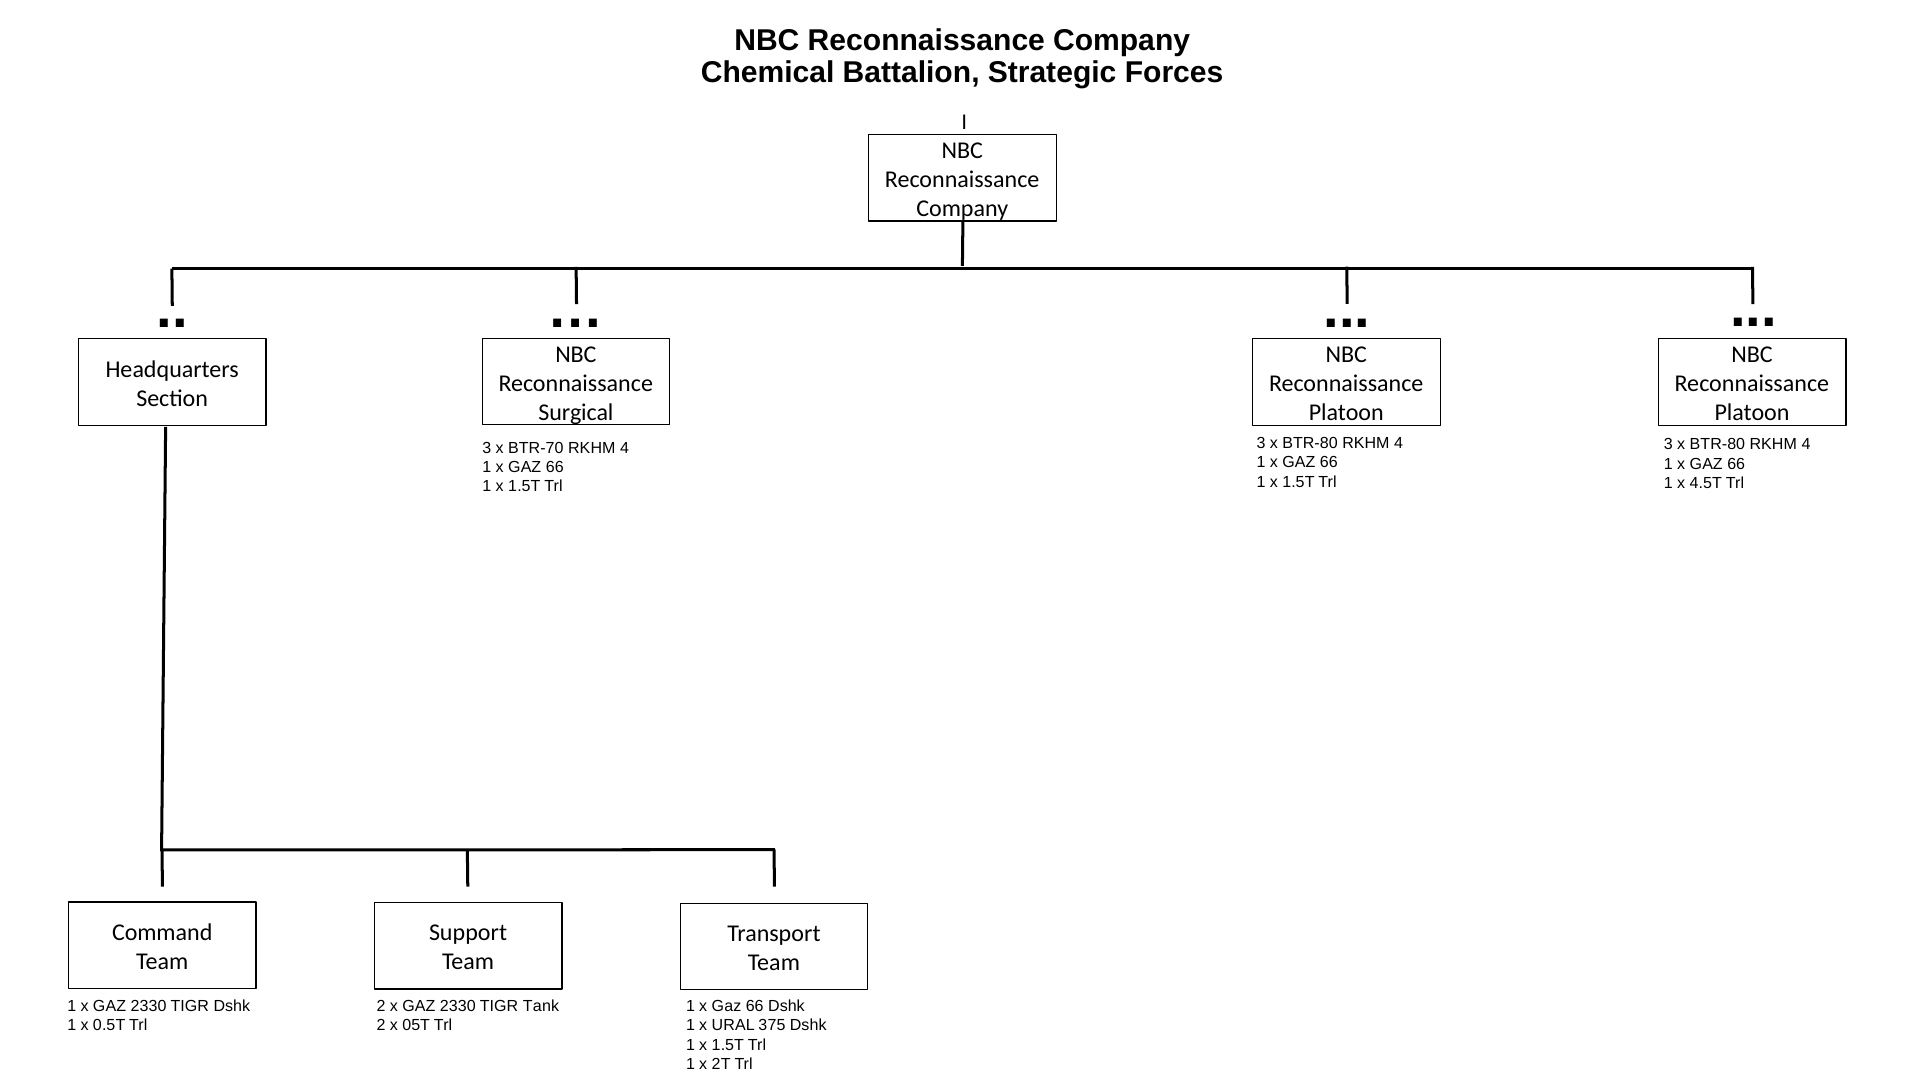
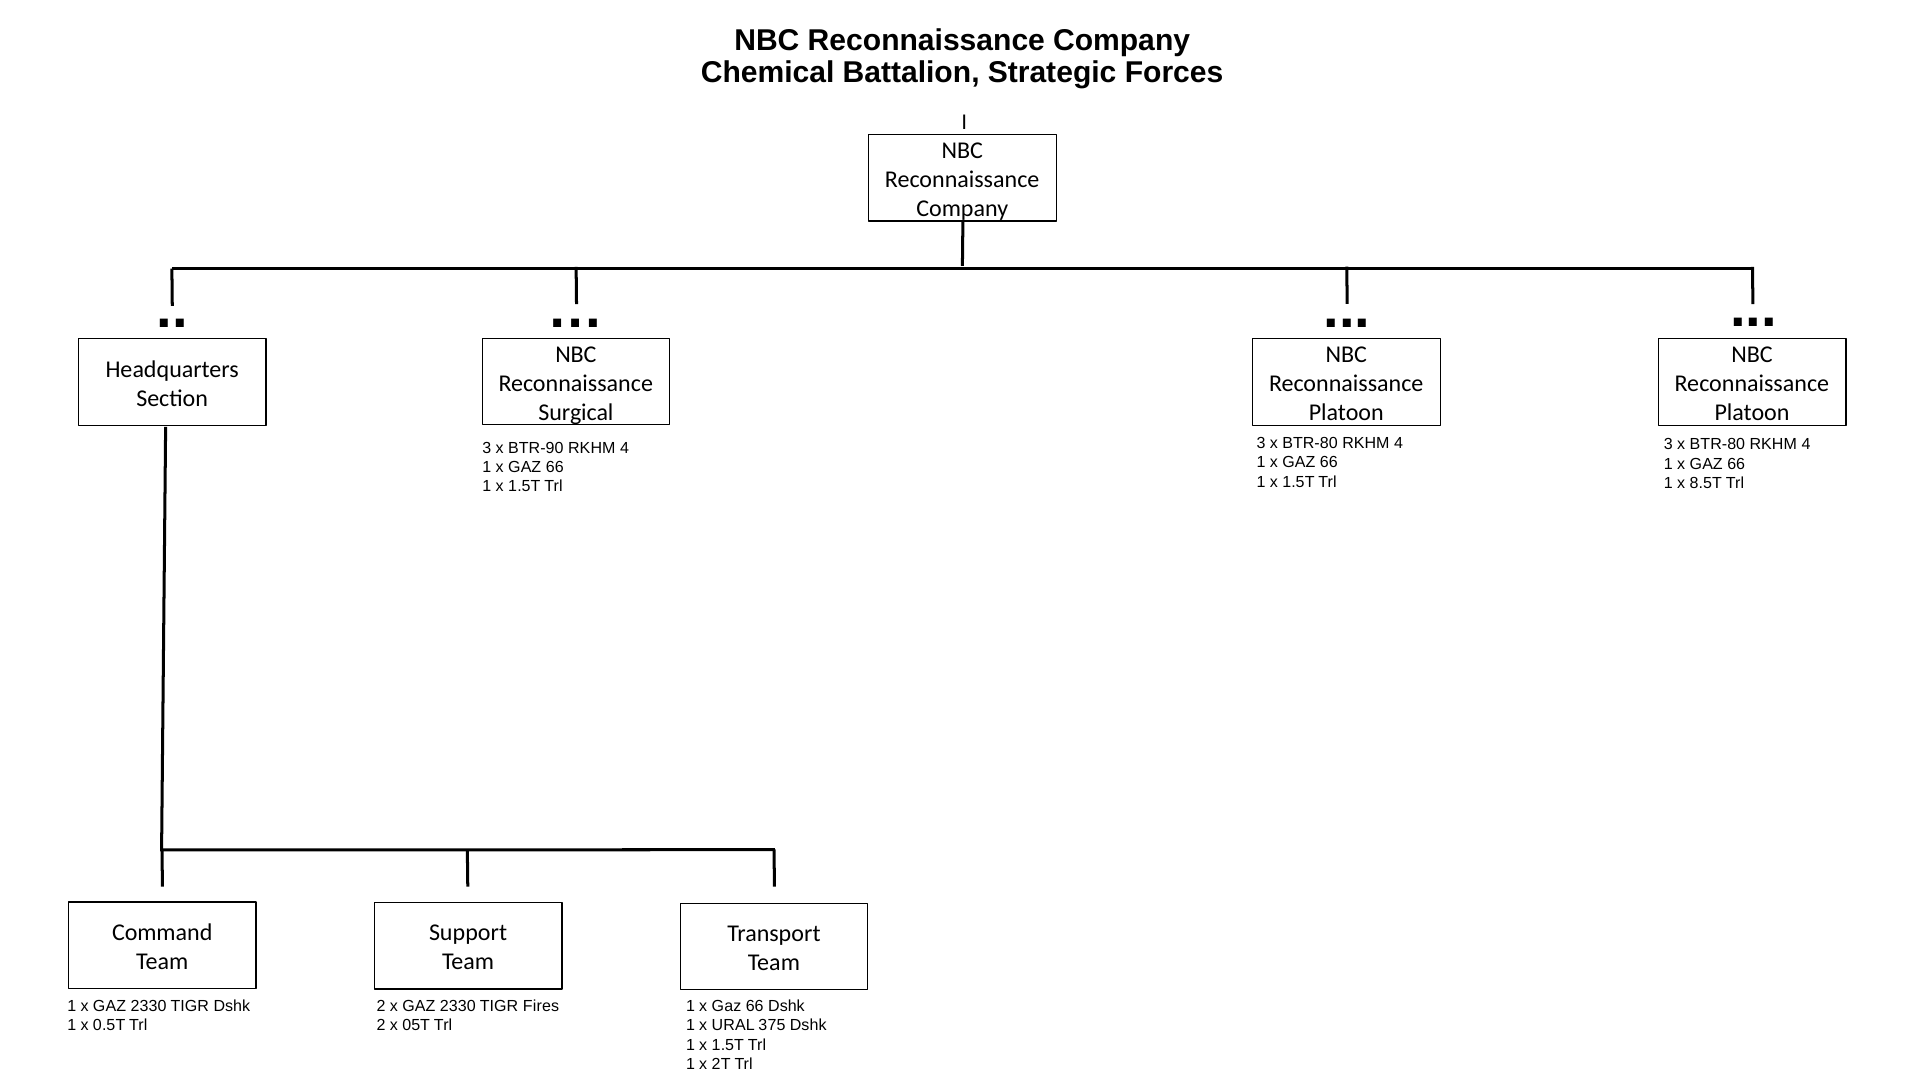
BTR-70: BTR-70 -> BTR-90 (536, 448)
4.5T: 4.5T -> 8.5T (1706, 483)
Tank: Tank -> Fires (541, 1006)
